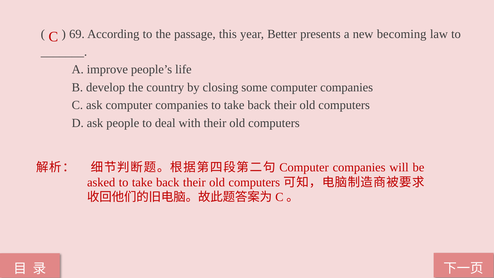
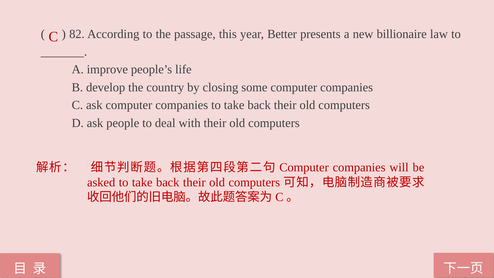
69: 69 -> 82 (77, 34)
becoming: becoming -> billionaire (402, 34)
